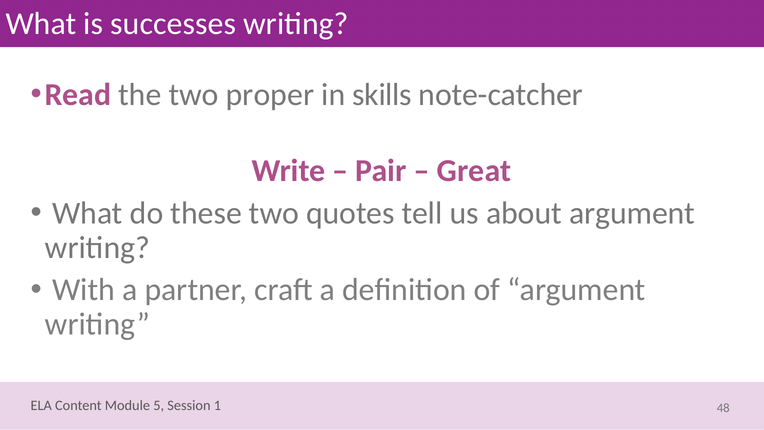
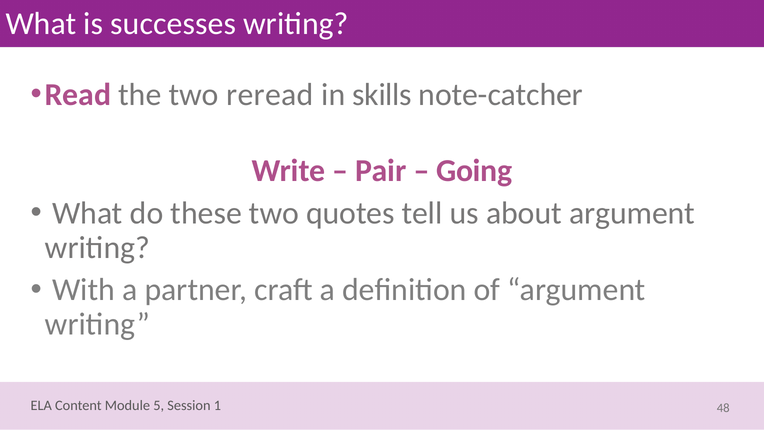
proper: proper -> reread (270, 95)
Great: Great -> Going (474, 171)
